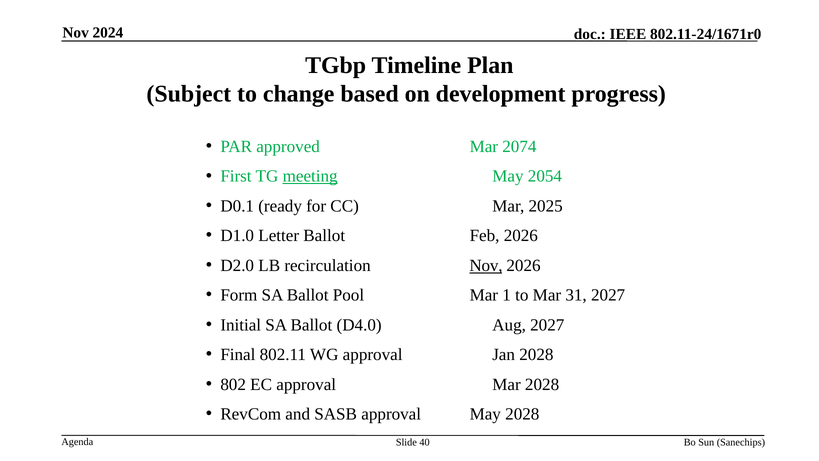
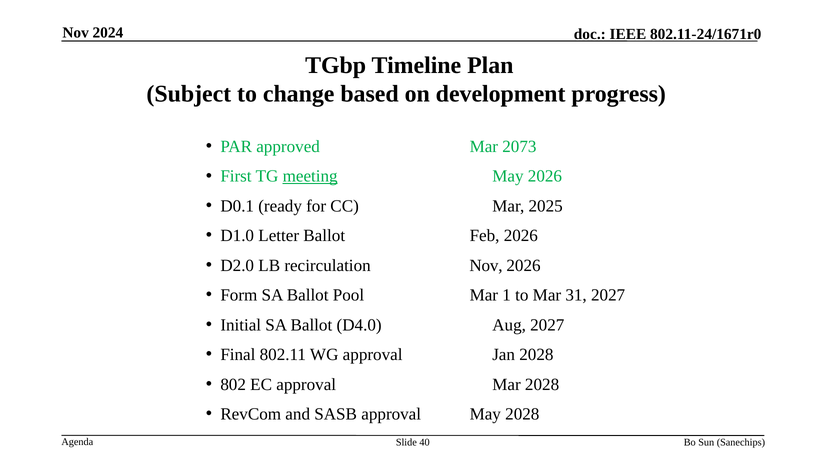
2074: 2074 -> 2073 (519, 147)
May 2054: 2054 -> 2026 (545, 176)
Nov underline: present -> none (486, 265)
